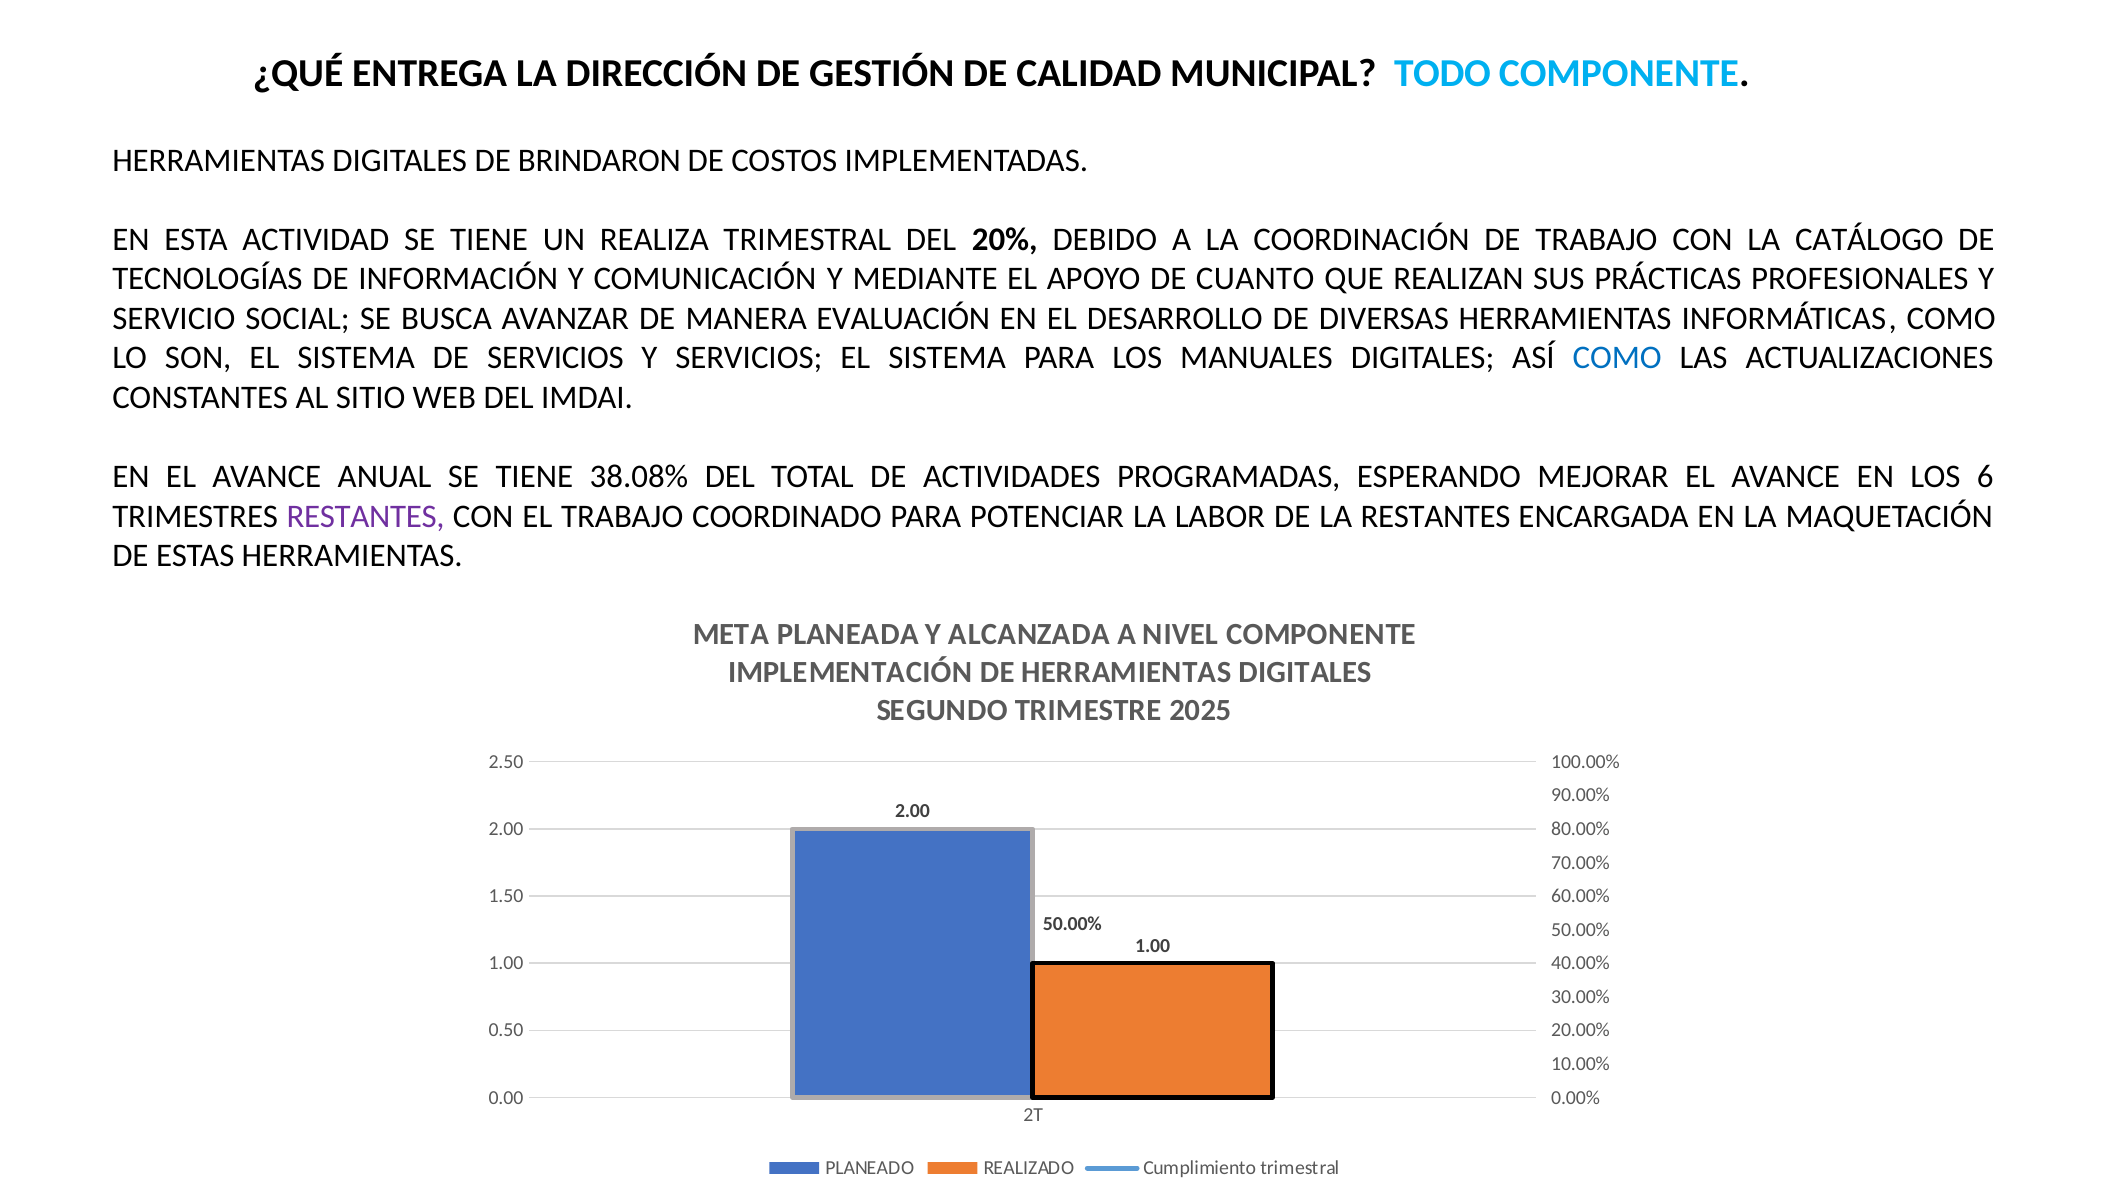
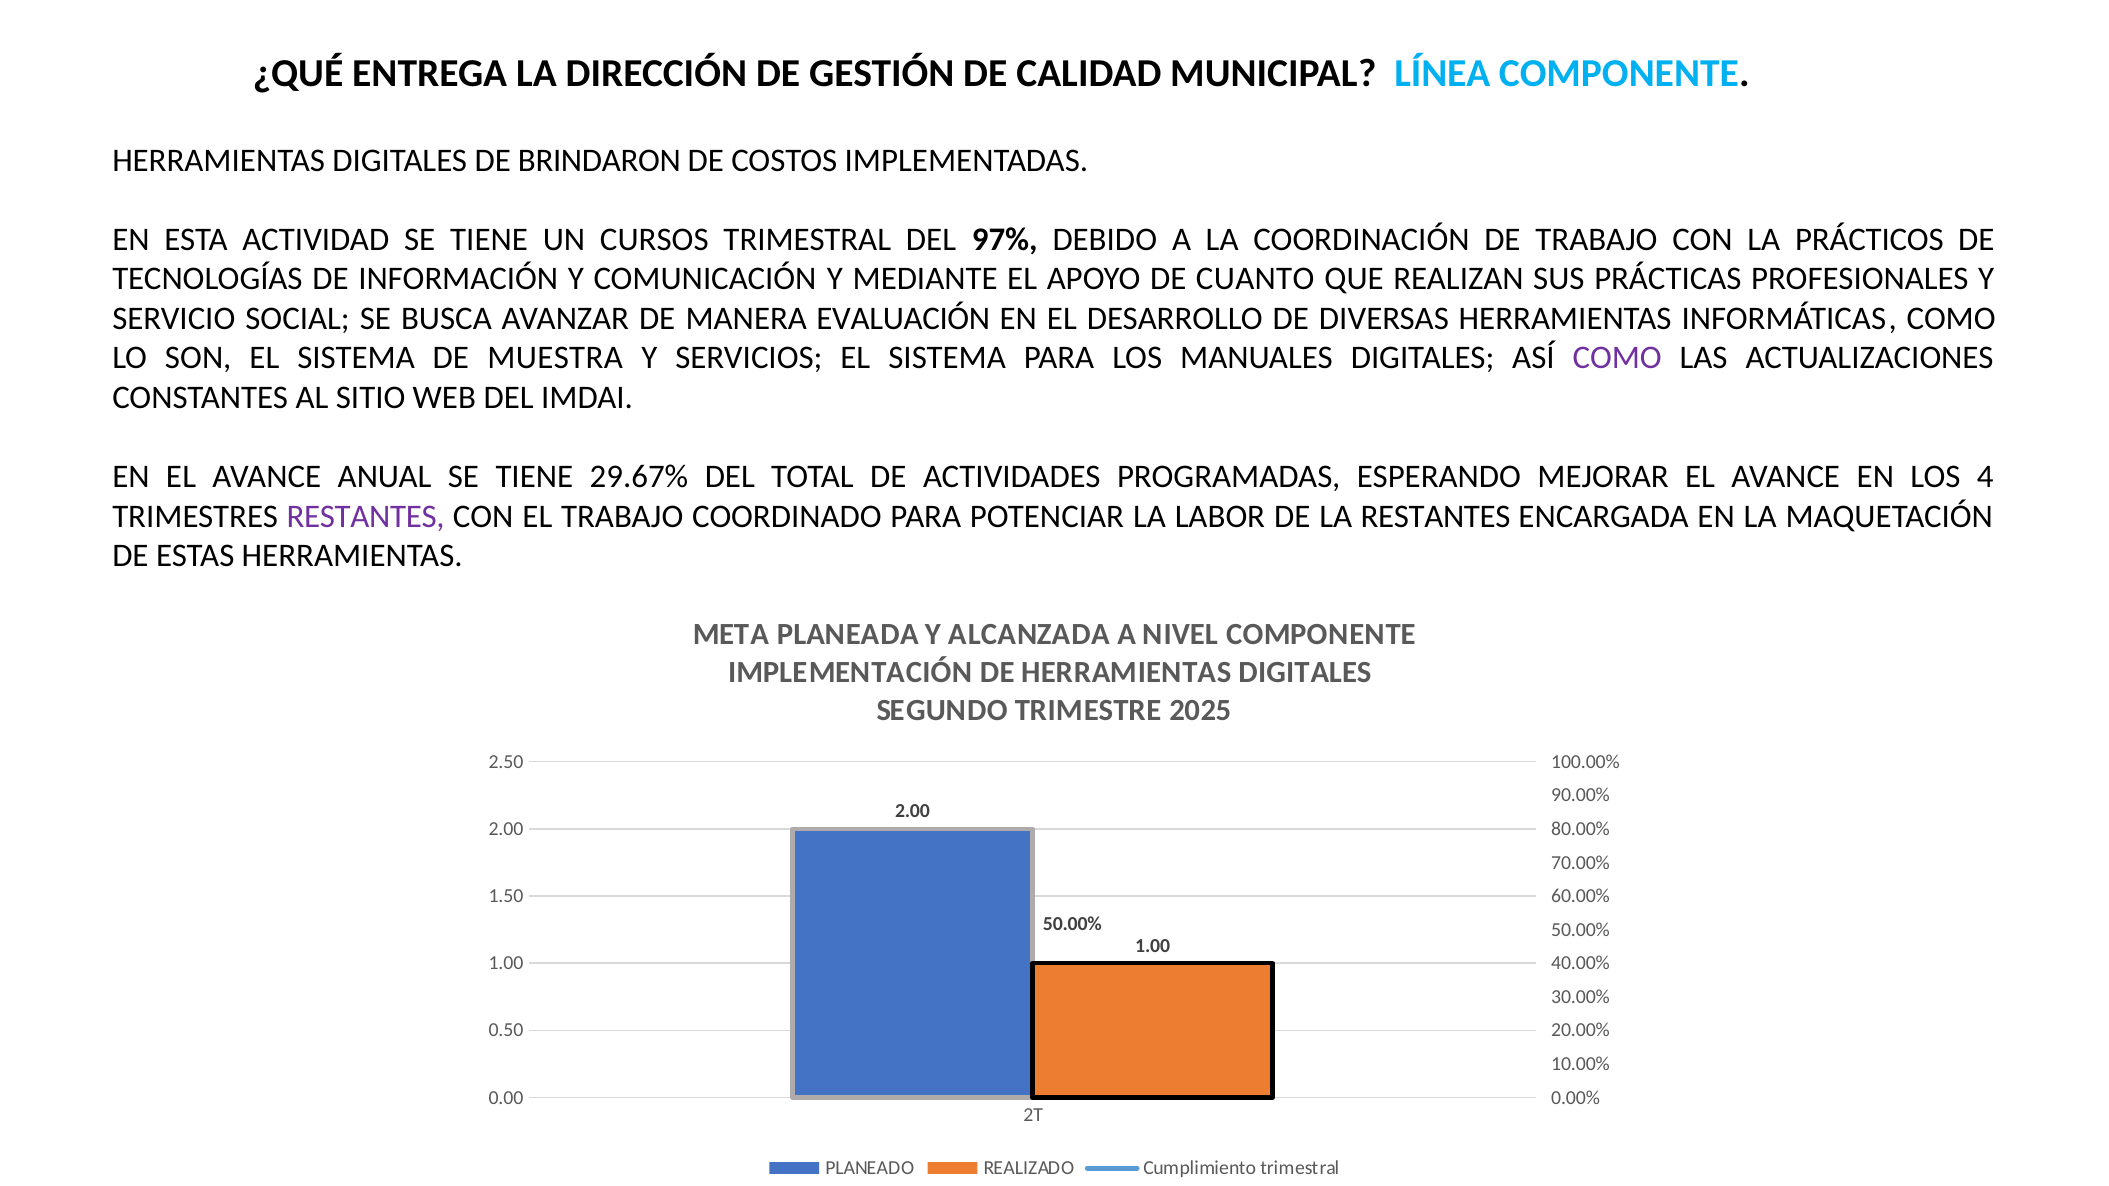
TODO: TODO -> LÍNEA (1442, 73)
REALIZA: REALIZA -> CURSOS (654, 239)
20%: 20% -> 97% (1005, 239)
CATÁLOGO: CATÁLOGO -> PRÁCTICOS (1869, 239)
DE SERVICIOS: SERVICIOS -> MUESTRA (555, 358)
COMO colour: blue -> purple (1617, 358)
38.08%: 38.08% -> 29.67% (639, 477)
6: 6 -> 4 (1985, 477)
